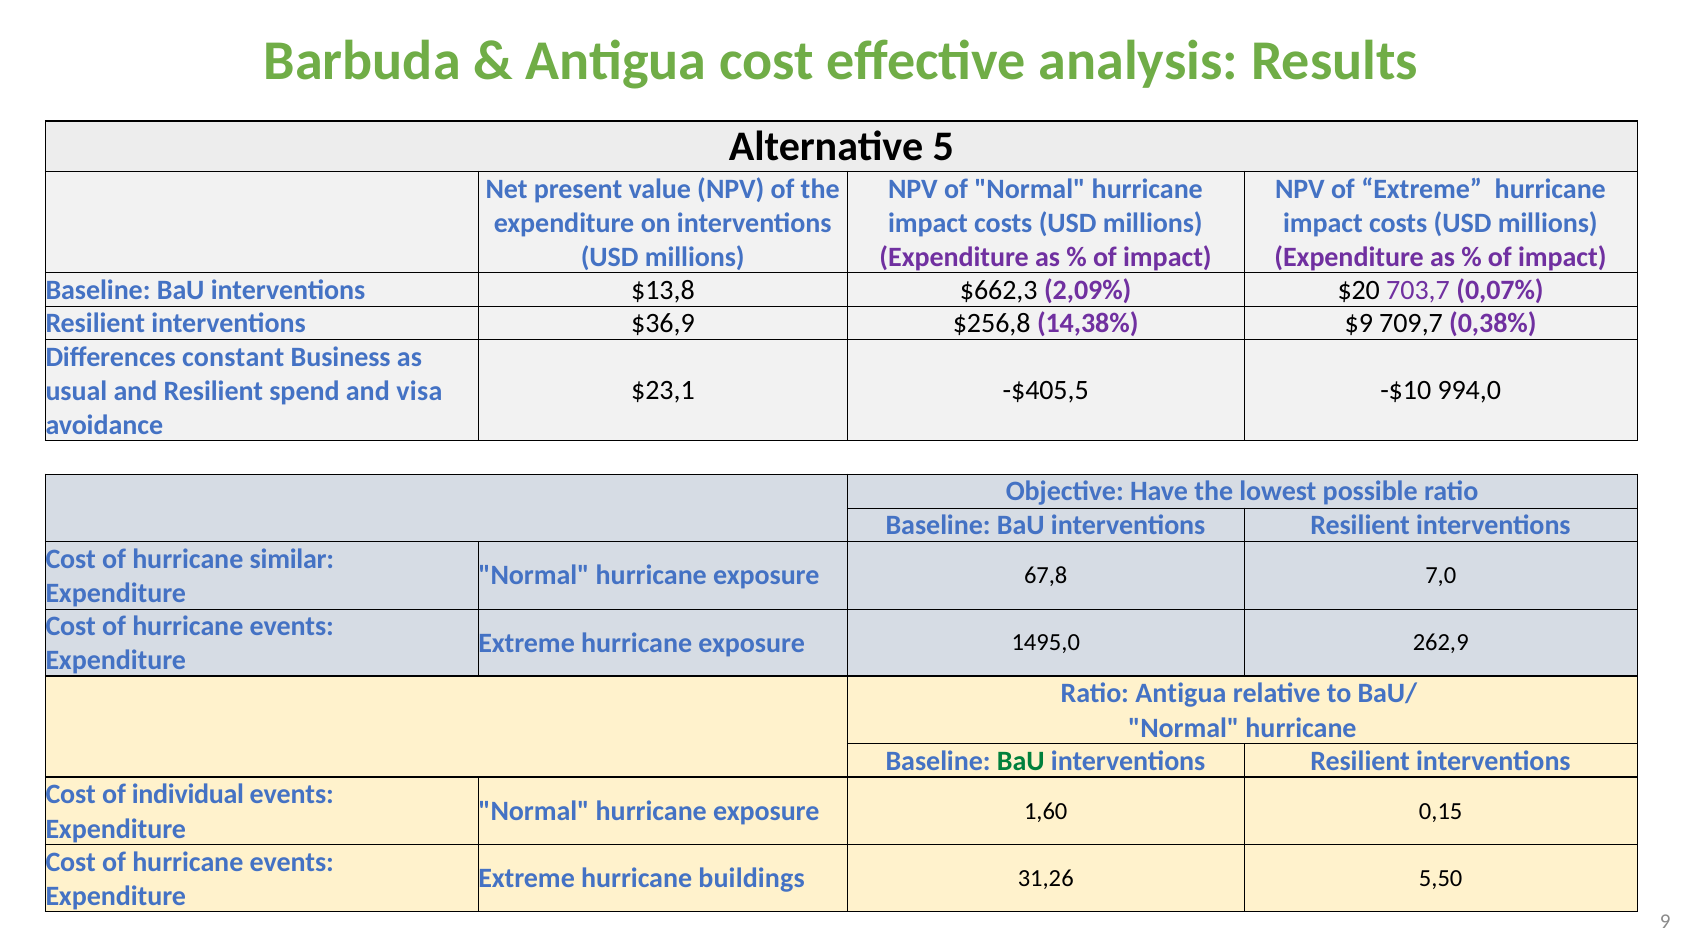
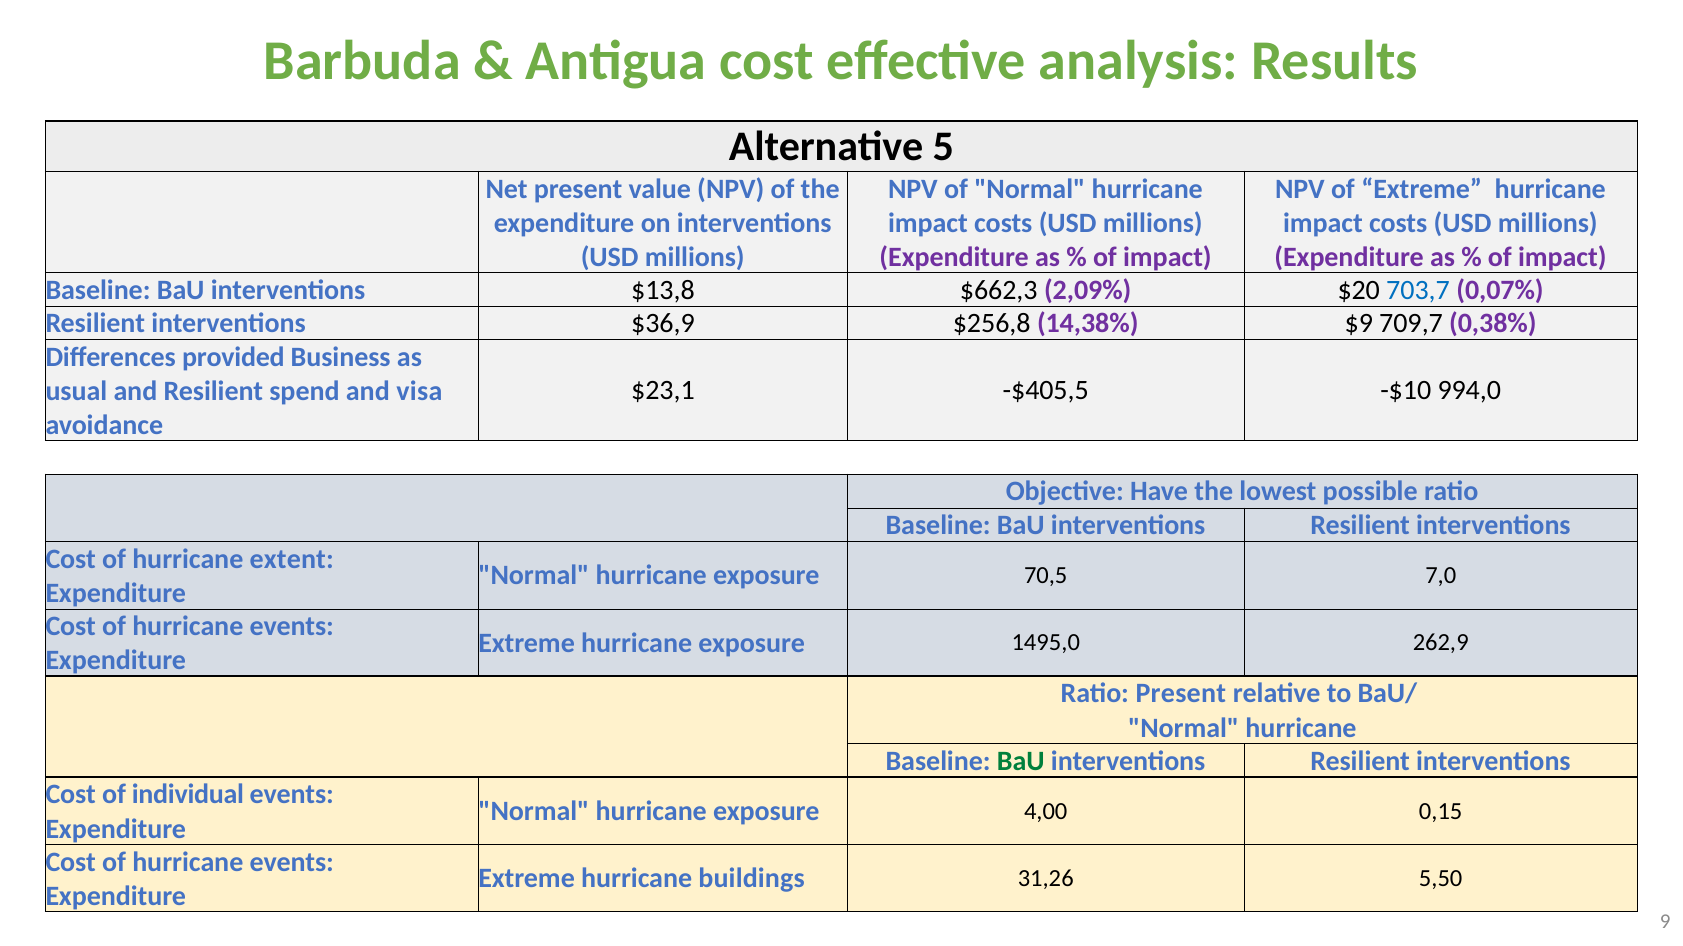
703,7 colour: purple -> blue (1418, 290)
constant: constant -> provided (233, 357)
similar: similar -> extent (292, 559)
67,8: 67,8 -> 70,5 (1046, 576)
Ratio Antigua: Antigua -> Present (1181, 694)
1,60: 1,60 -> 4,00 (1046, 812)
